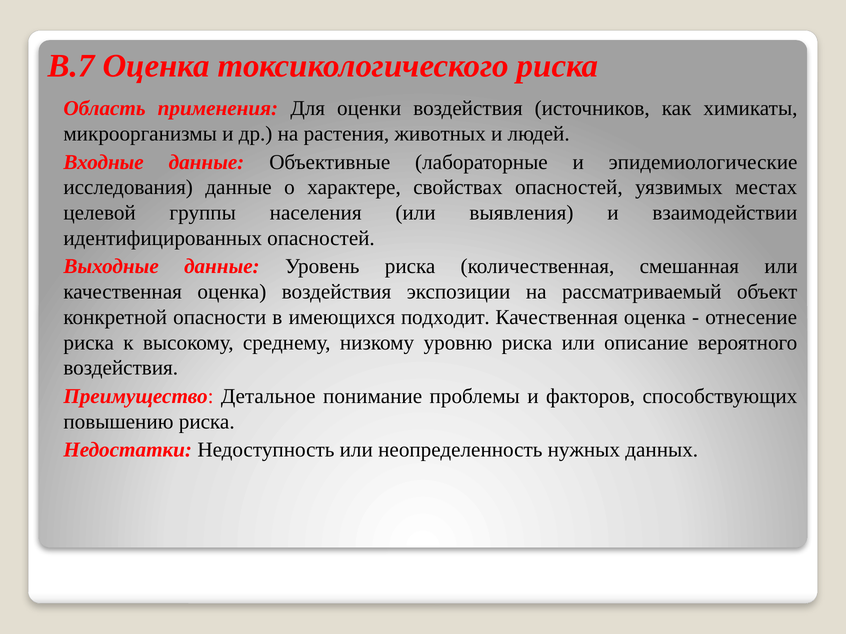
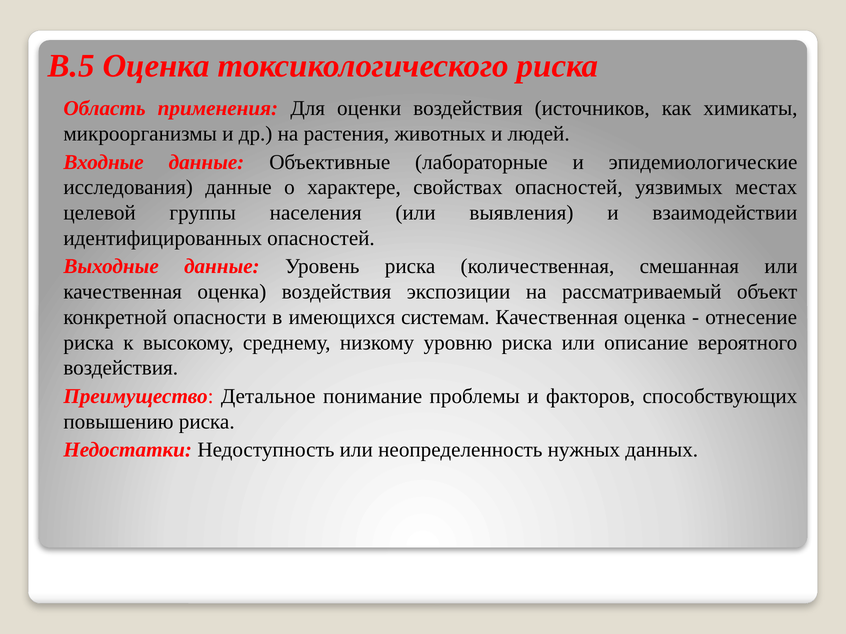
B.7: B.7 -> B.5 (71, 66)
подходит: подходит -> системам (445, 317)
